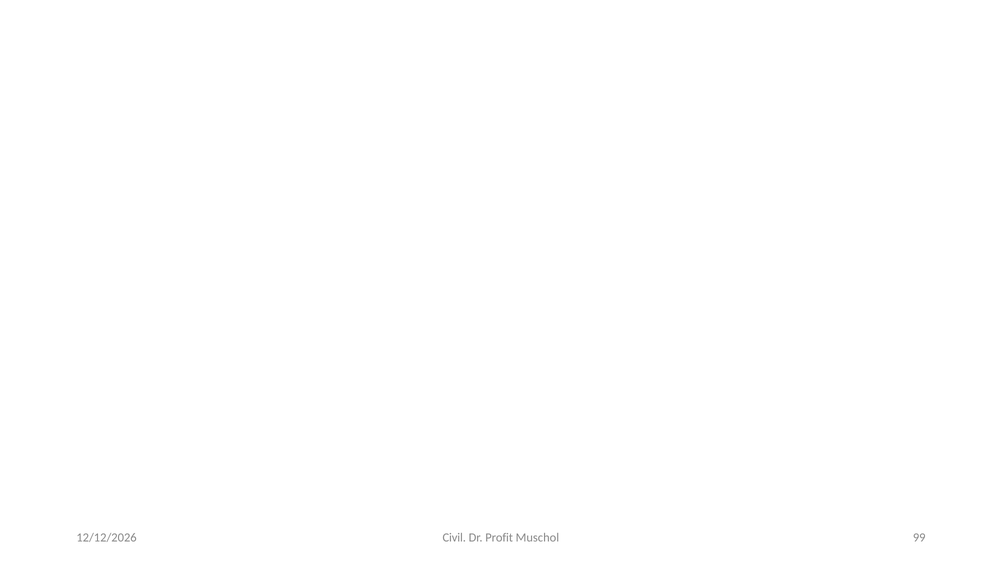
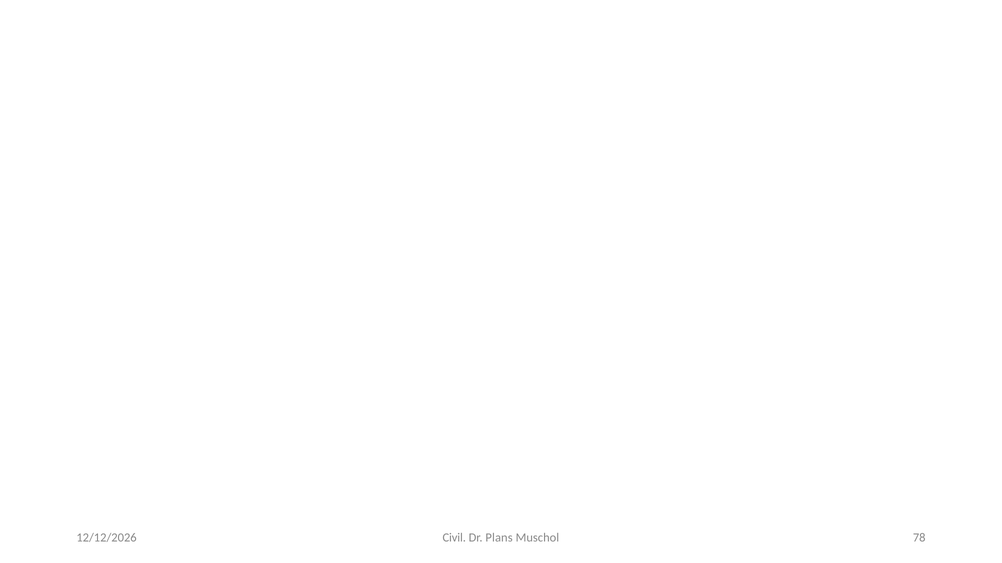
Profit: Profit -> Plans (499, 538)
99: 99 -> 78 (919, 538)
